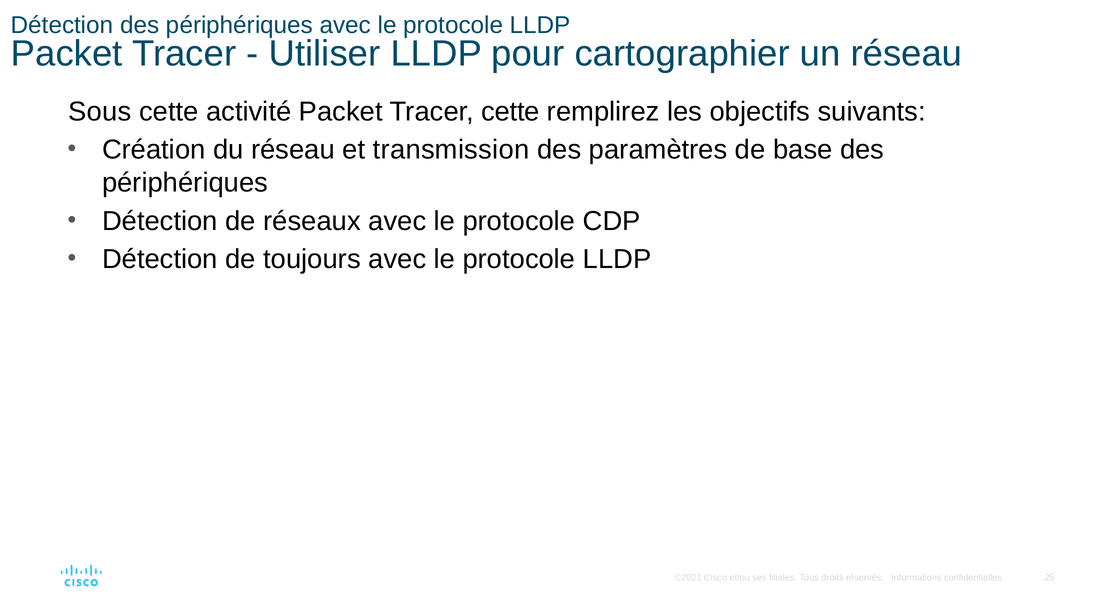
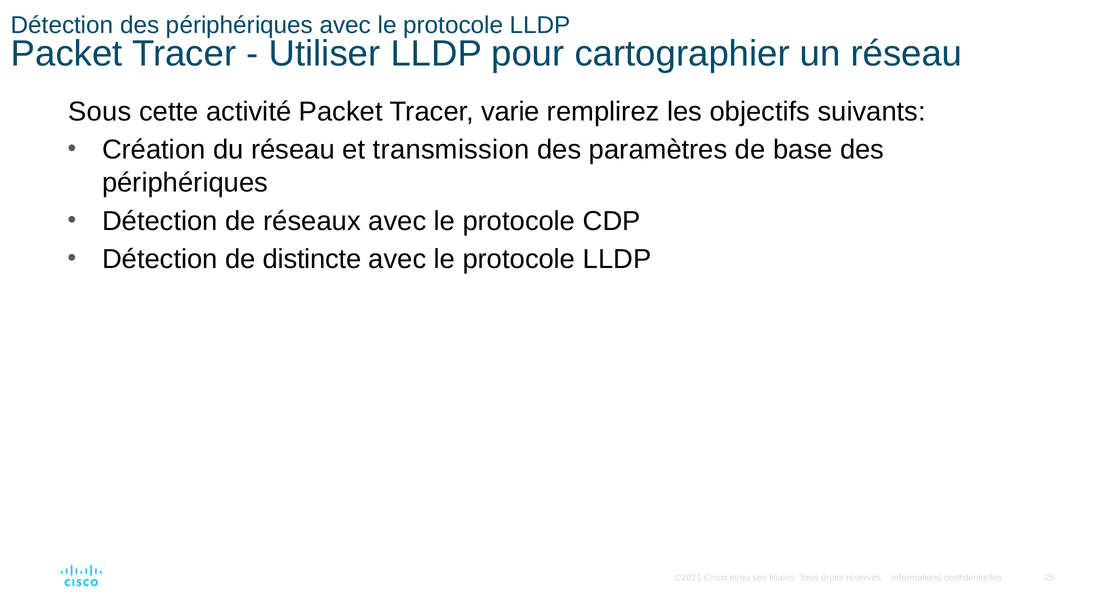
Tracer cette: cette -> varie (511, 112)
toujours: toujours -> distincte (312, 260)
